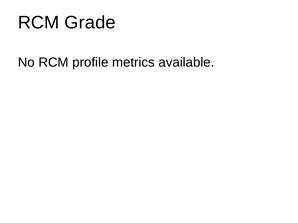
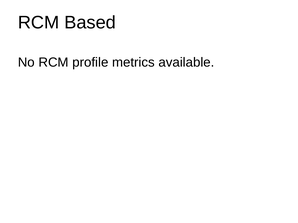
Grade: Grade -> Based (90, 23)
